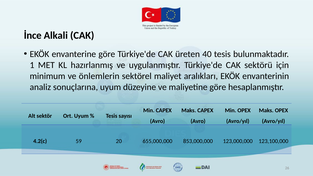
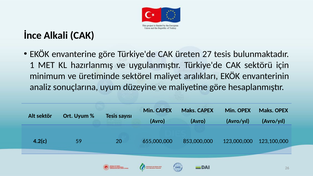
40: 40 -> 27 (207, 54)
önlemlerin: önlemlerin -> üretiminde (99, 76)
